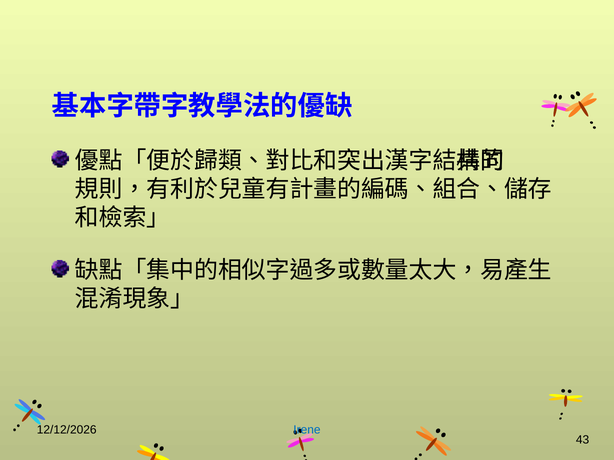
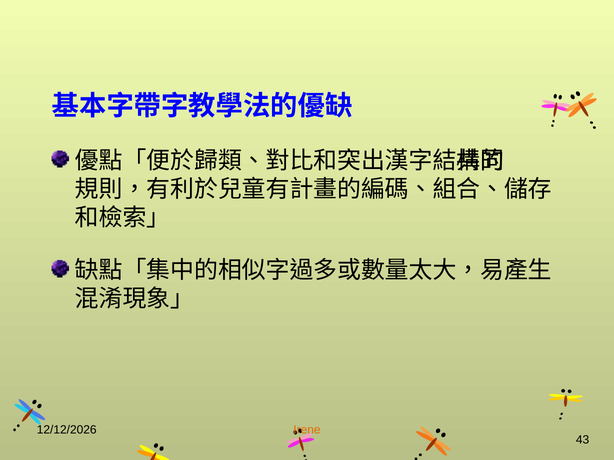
Irene colour: blue -> orange (307, 430)
